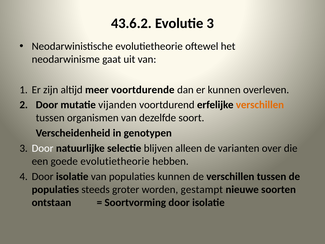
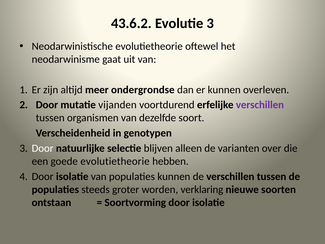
voortdurende: voortdurende -> ondergrondse (143, 90)
verschillen colour: orange -> purple (260, 105)
gestampt: gestampt -> verklaring (202, 189)
